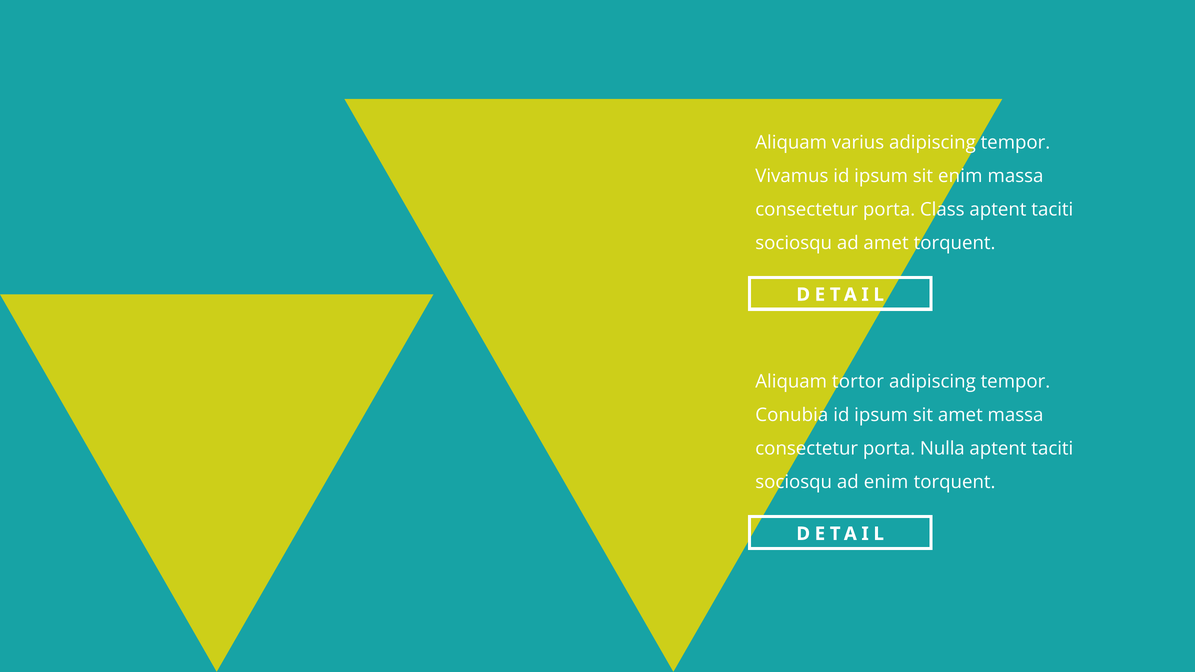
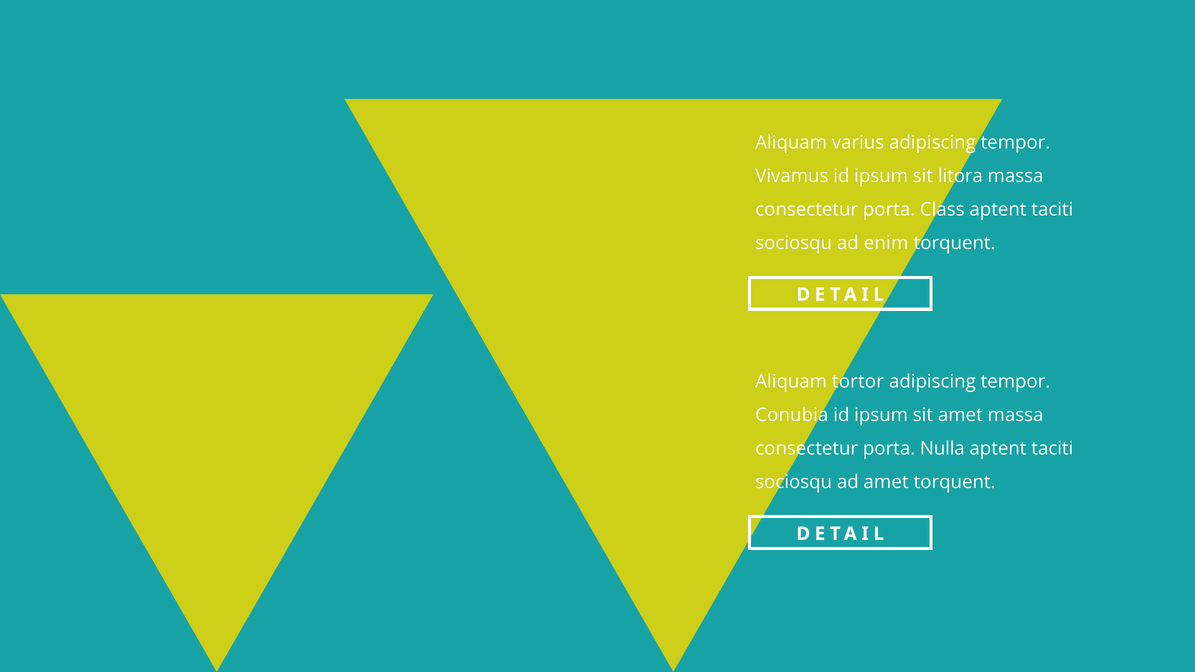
sit enim: enim -> litora (960, 176)
ad amet: amet -> enim (886, 243)
ad enim: enim -> amet (886, 482)
